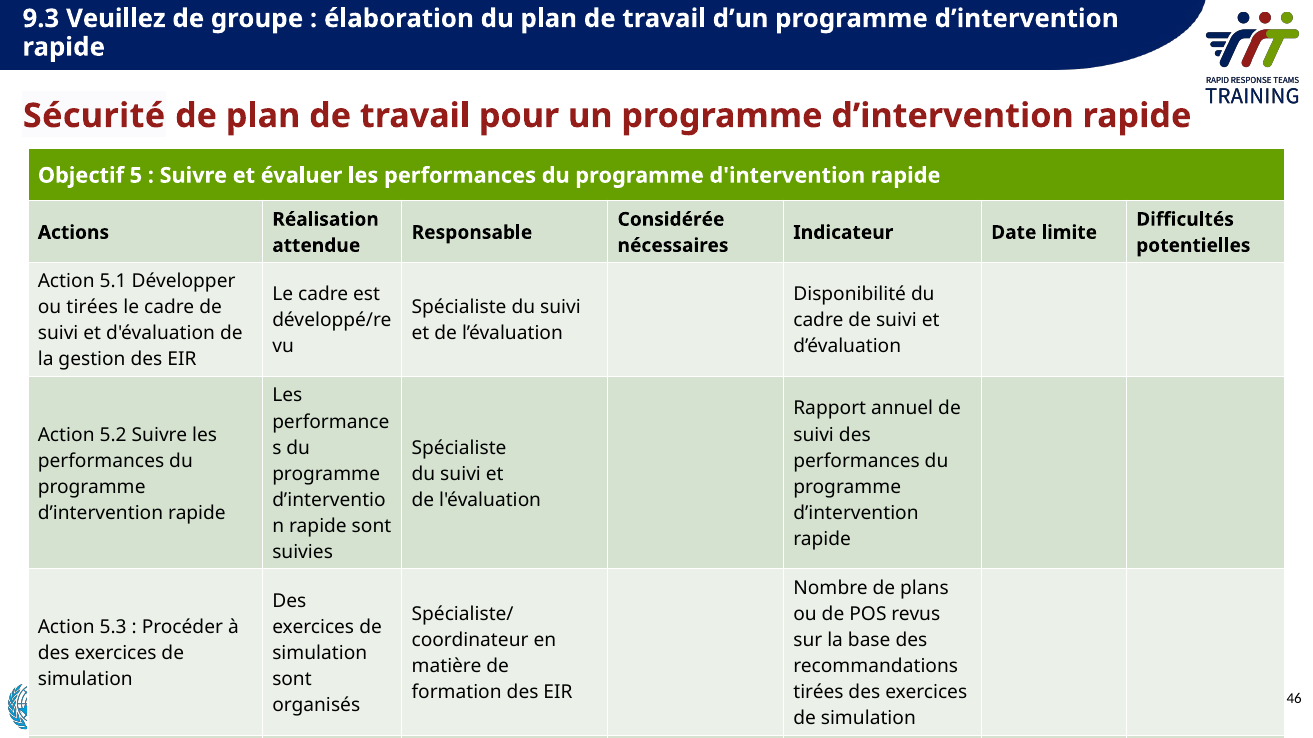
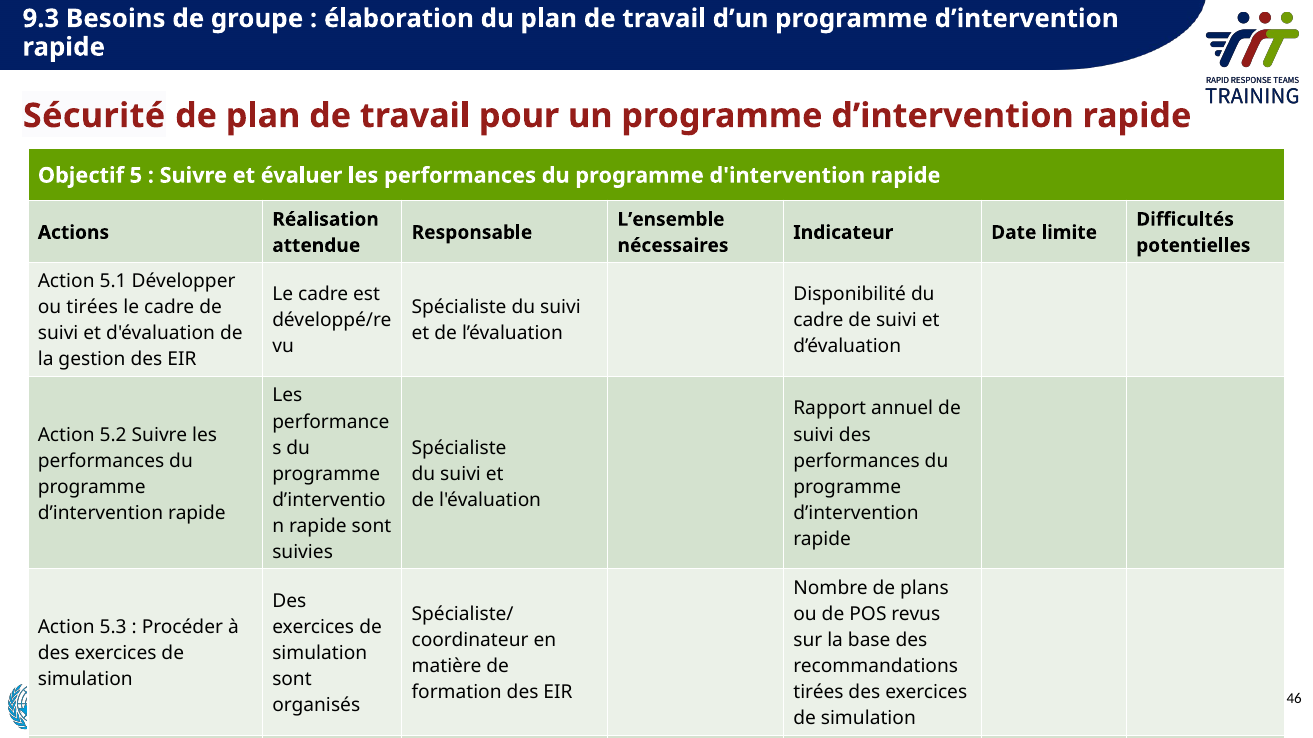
Veuillez: Veuillez -> Besoins (116, 19)
Considérée: Considérée -> Lʼensemble (671, 220)
